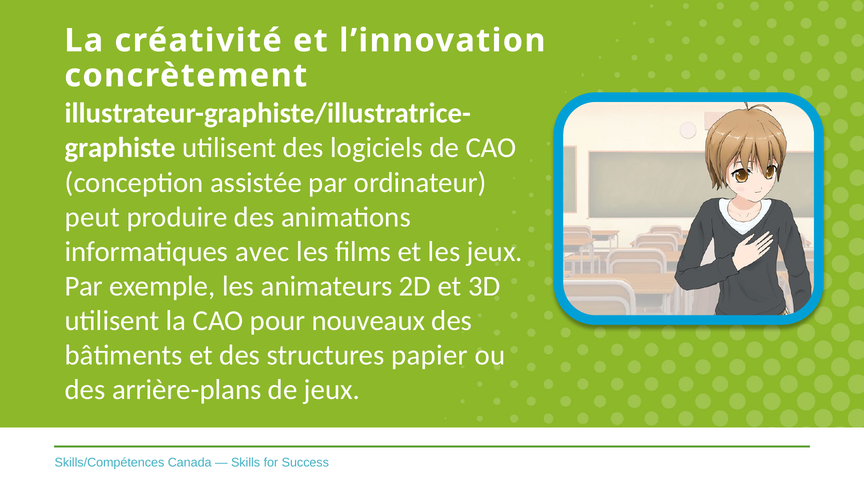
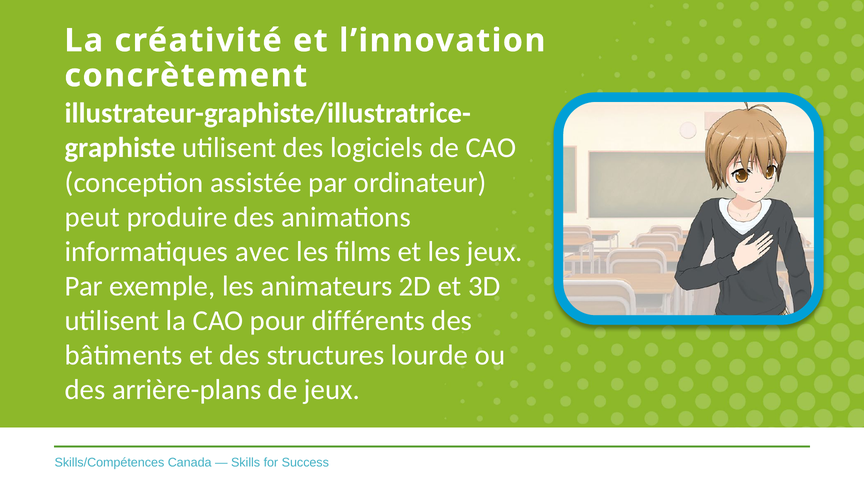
nouveaux: nouveaux -> différents (368, 321)
papier: papier -> lourde (430, 355)
